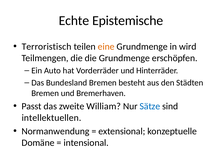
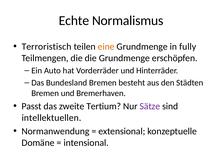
Epistemische: Epistemische -> Normalismus (128, 21)
wird: wird -> fully (188, 46)
William: William -> Tertium (104, 106)
Sätze colour: blue -> purple (150, 106)
